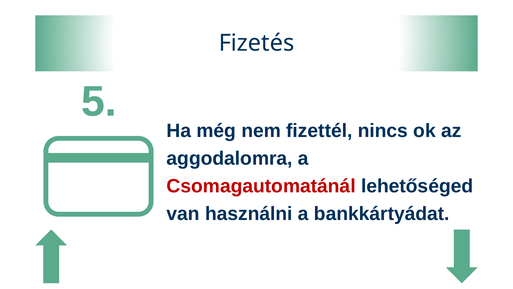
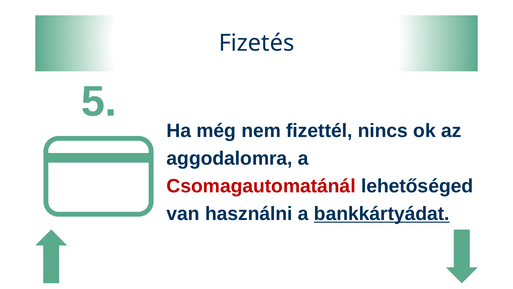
bankkártyádat underline: none -> present (382, 214)
